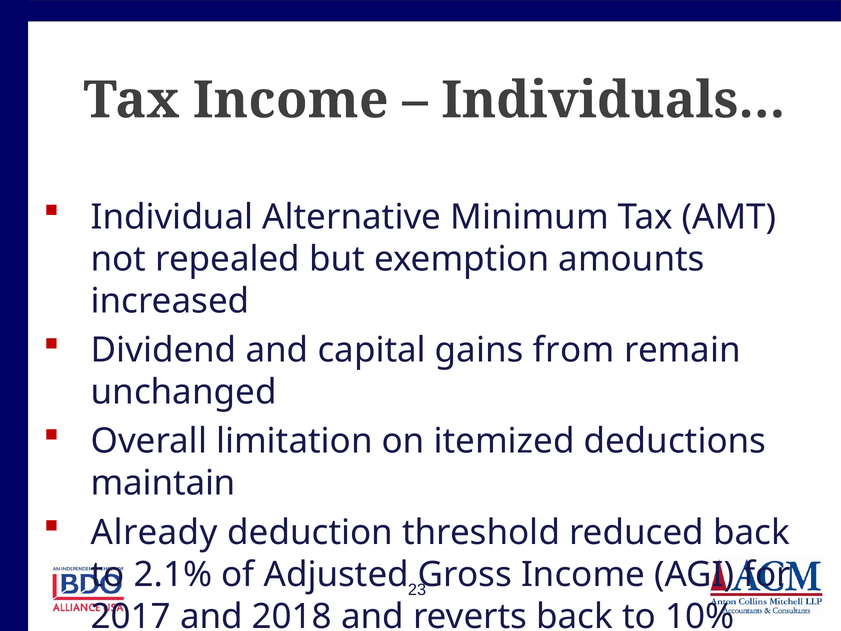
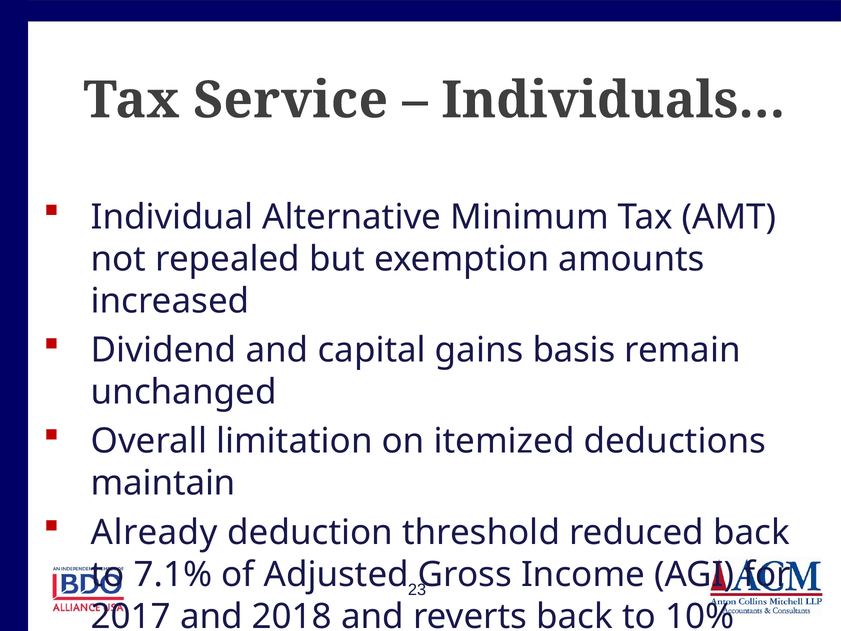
Tax Income: Income -> Service (291, 100)
from: from -> basis (574, 350)
2.1%: 2.1% -> 7.1% (173, 574)
